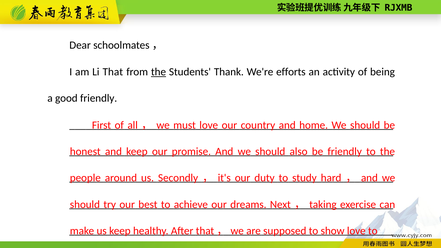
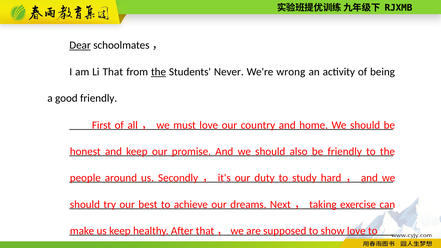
Dear underline: none -> present (80, 45)
Thank: Thank -> Never (229, 72)
efforts: efforts -> wrong (291, 72)
